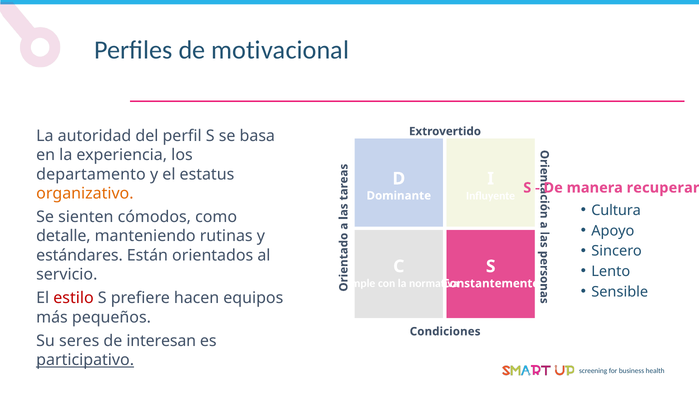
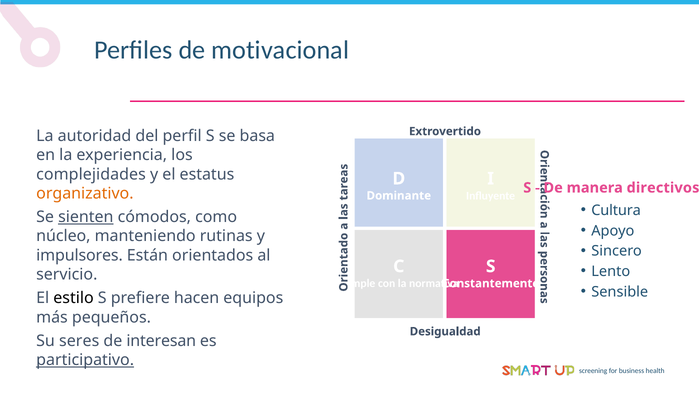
departamento: departamento -> complejidades (91, 174)
recuperar: recuperar -> directivos (663, 188)
sienten underline: none -> present (86, 217)
detalle: detalle -> núcleo (63, 236)
estándares: estándares -> impulsores (80, 256)
estilo colour: red -> black (74, 298)
Condiciones: Condiciones -> Desigualdad (445, 332)
